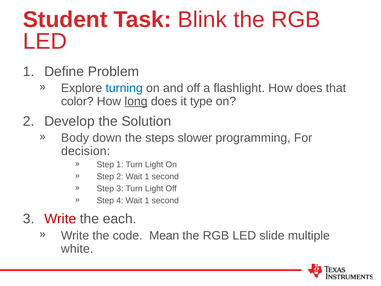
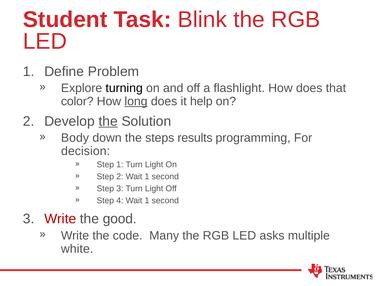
turning colour: blue -> black (124, 88)
type: type -> help (201, 101)
the underline: none -> present (108, 121)
slower: slower -> results (195, 138)
each: each -> good (120, 219)
Mean: Mean -> Many (164, 235)
slide: slide -> asks (272, 235)
